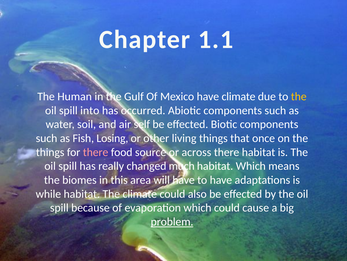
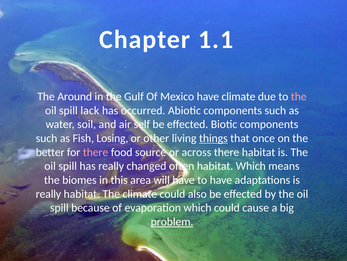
Human: Human -> Around (75, 96)
the colour: yellow -> pink (299, 96)
into: into -> lack (90, 110)
things underline: none -> present (213, 138)
things: things -> better (50, 152)
much: much -> often (182, 166)
while: while -> really (48, 193)
